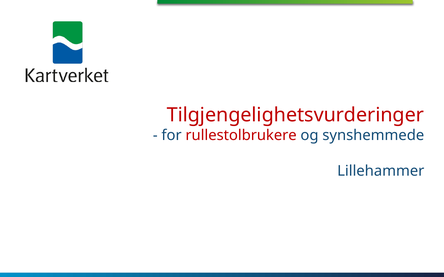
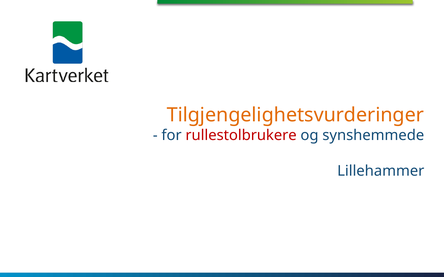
Tilgjengelighetsvurderinger colour: red -> orange (295, 115)
